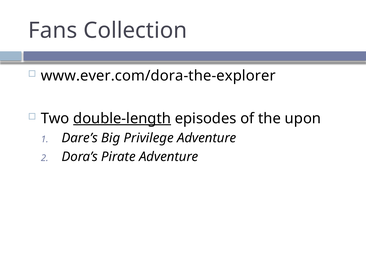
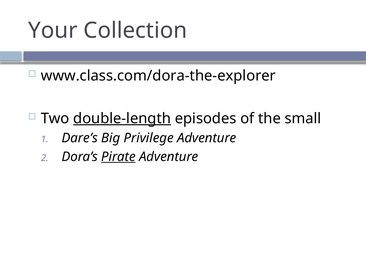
Fans: Fans -> Your (53, 31)
www.ever.com/dora-the-explorer: www.ever.com/dora-the-explorer -> www.class.com/dora-the-explorer (158, 76)
upon: upon -> small (303, 118)
Pirate underline: none -> present (118, 156)
